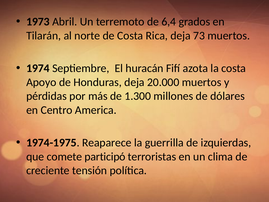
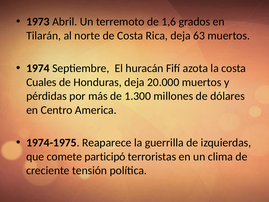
6,4: 6,4 -> 1,6 (169, 22)
73: 73 -> 63 (199, 36)
Apoyo: Apoyo -> Cuales (41, 82)
